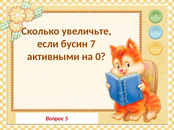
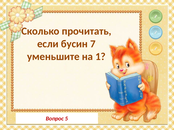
увеличьте: увеличьте -> прочитать (87, 31)
активными: активными -> уменьшите (53, 57)
0: 0 -> 1 (100, 57)
